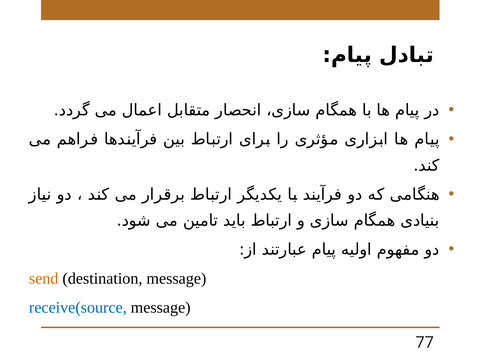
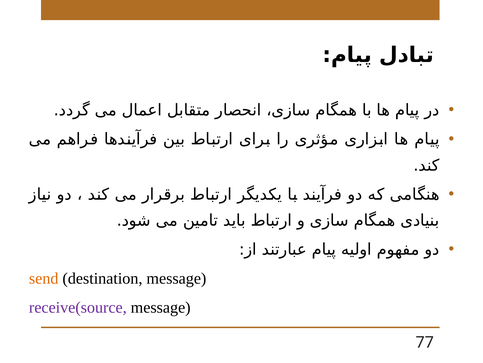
receive(source colour: blue -> purple (78, 307)
